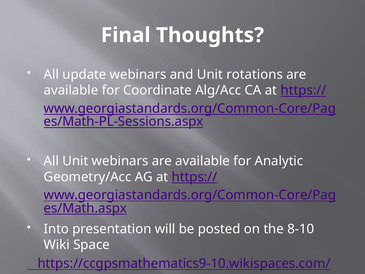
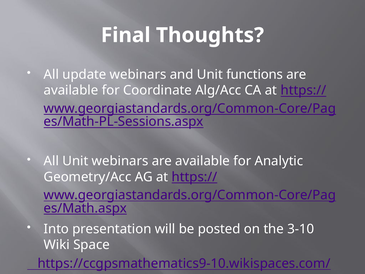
rotations: rotations -> functions (255, 75)
8-10: 8-10 -> 3-10 (301, 229)
